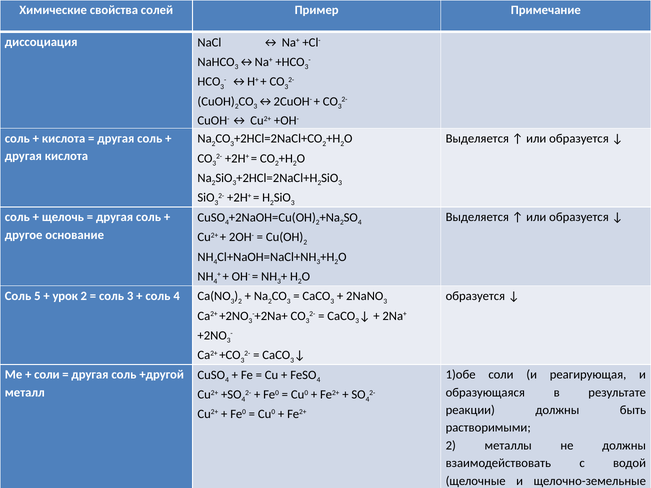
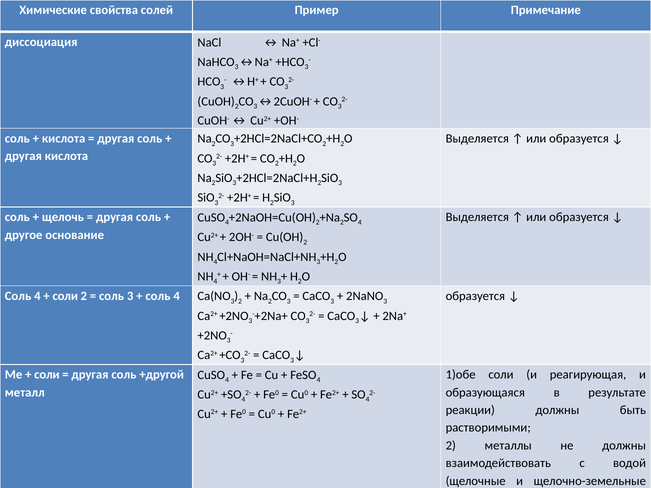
5: 5 -> 4 (37, 296)
урок: урок -> соли (65, 296)
